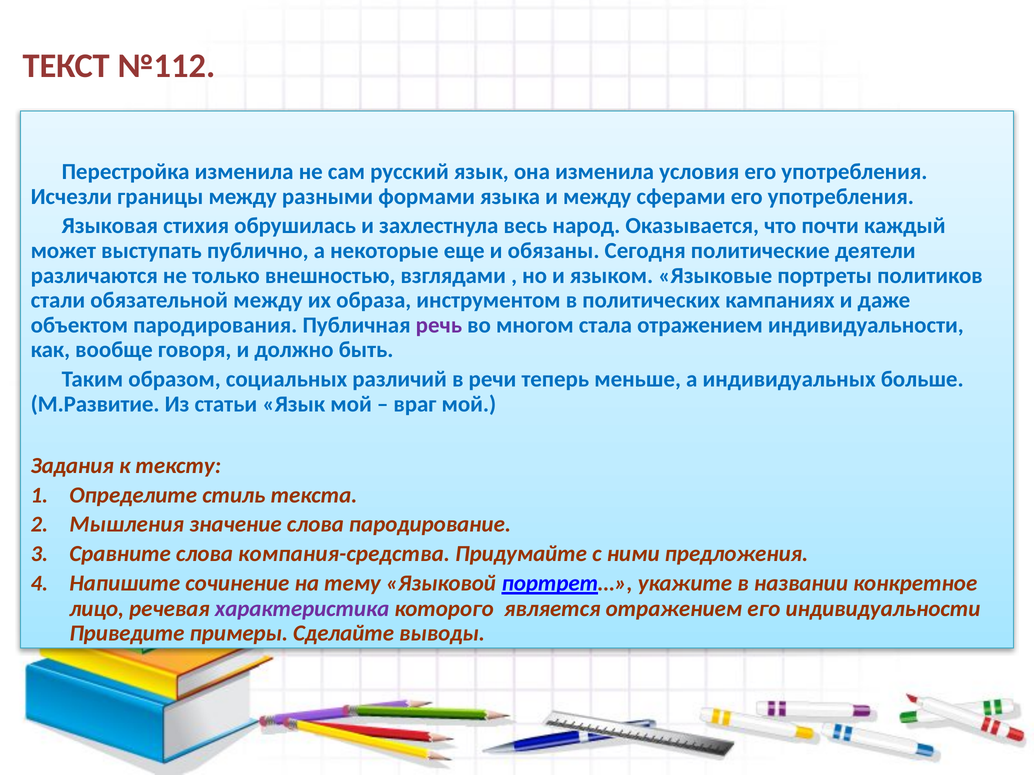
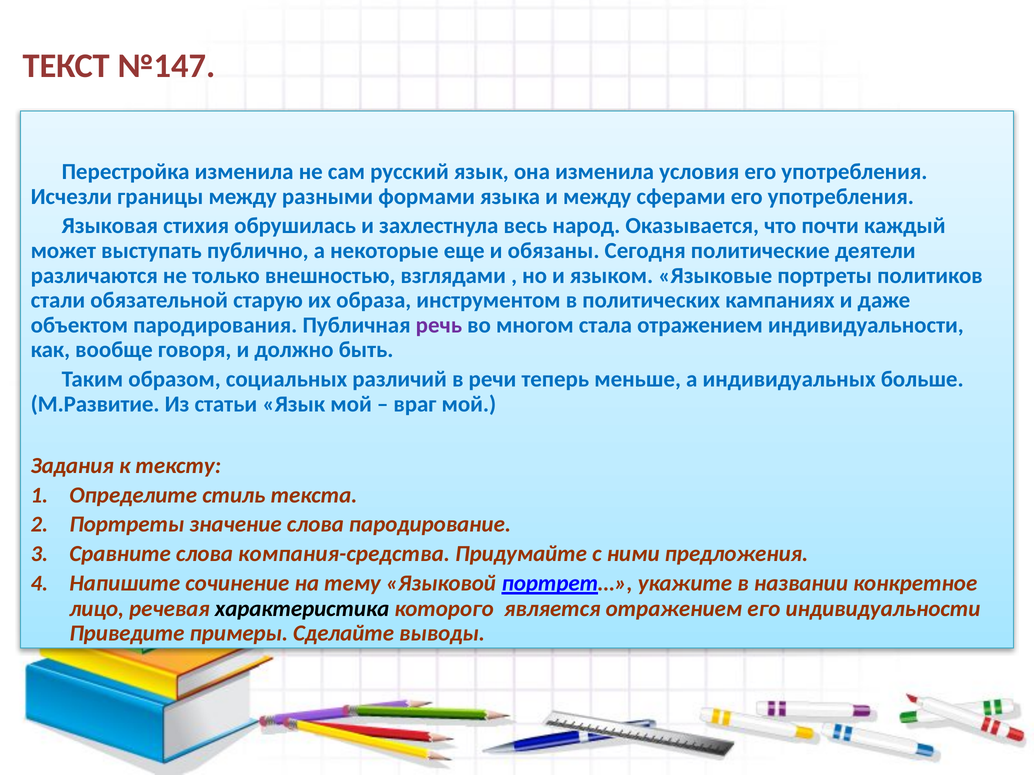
№112: №112 -> №147 (167, 66)
обязательной между: между -> старую (268, 300)
Мышления: Мышления -> Портреты (127, 525)
характеристика colour: purple -> black (302, 609)
